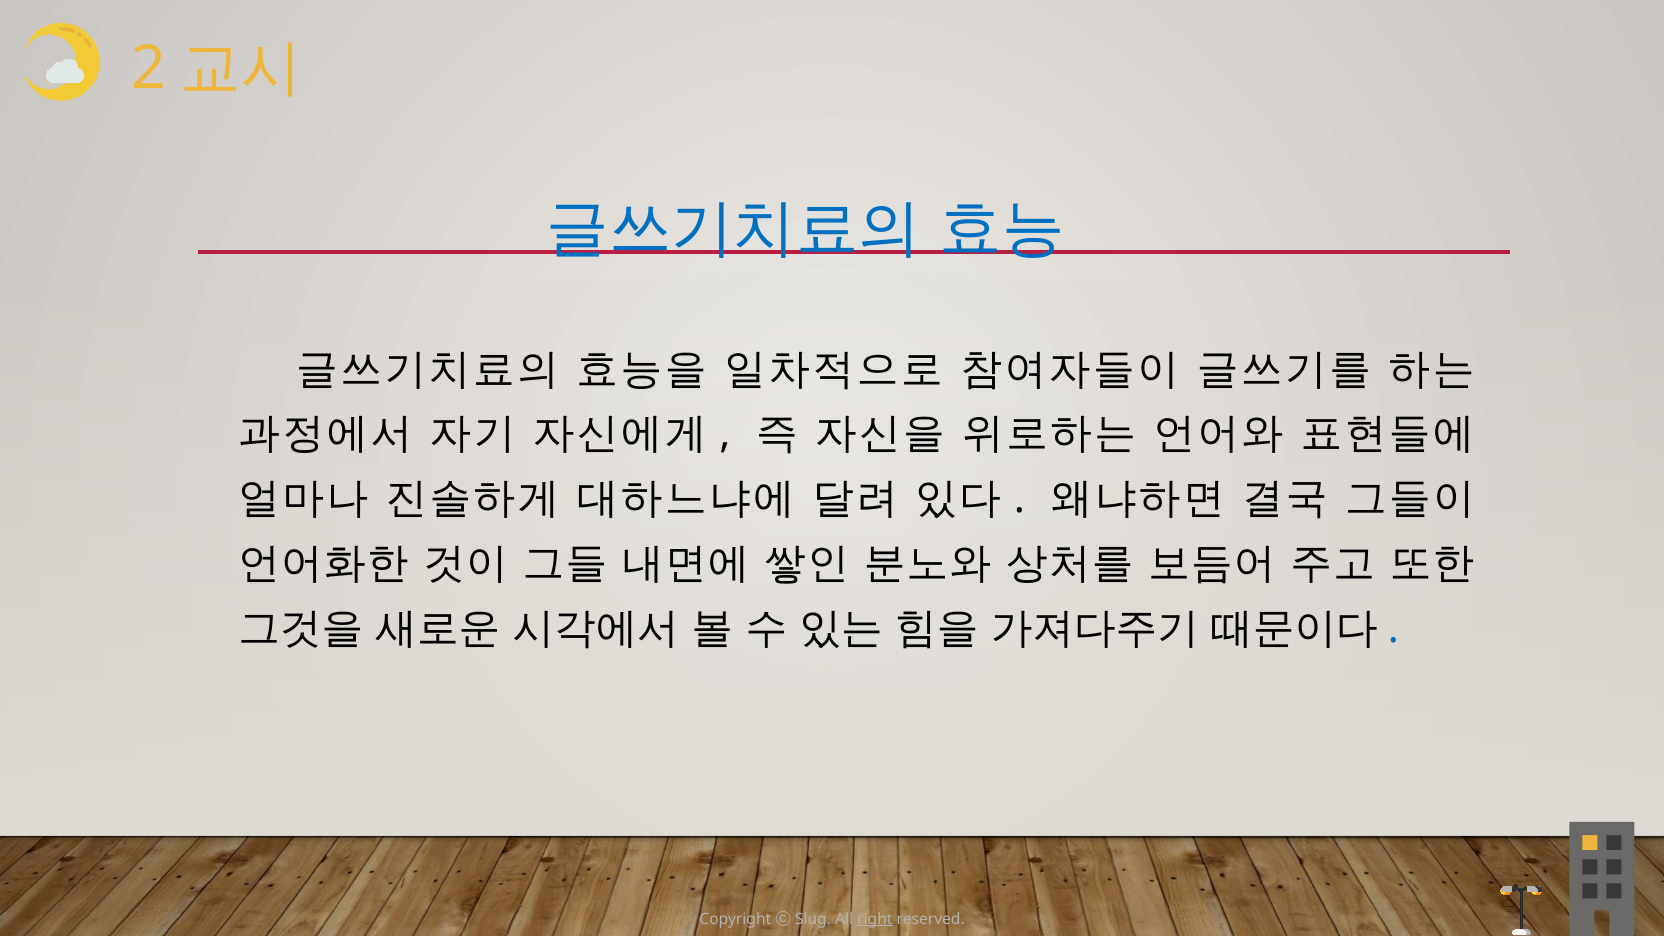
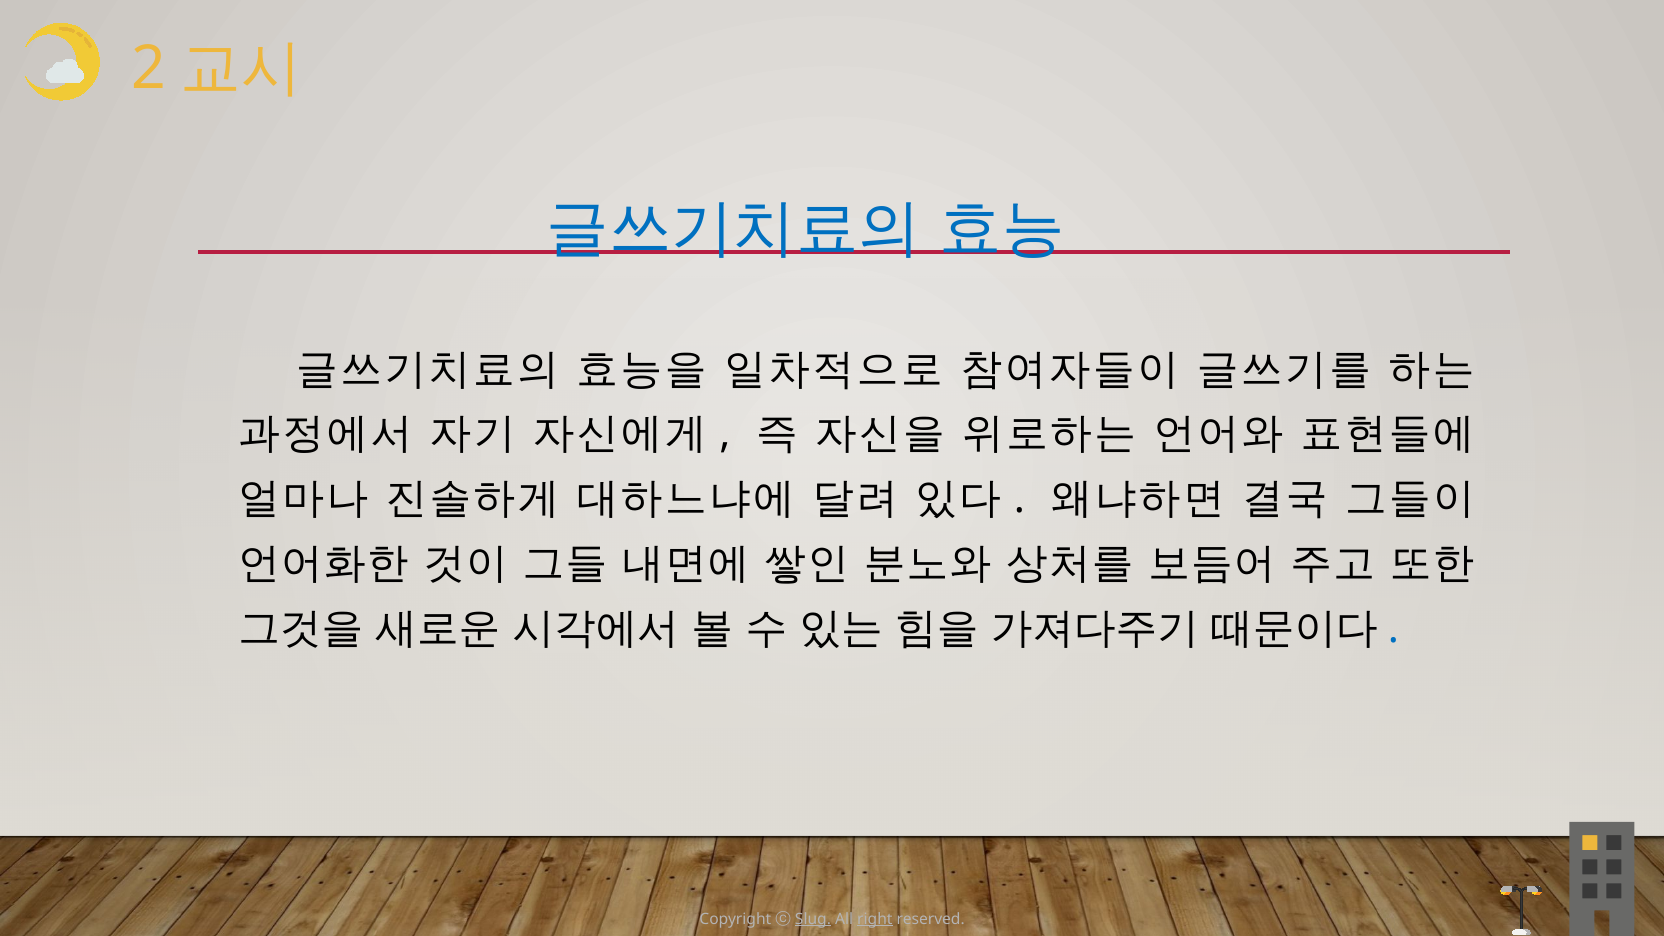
Slug underline: none -> present (813, 919)
